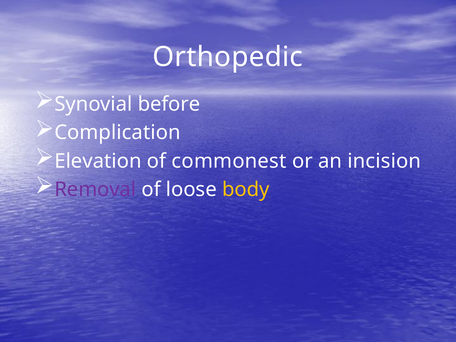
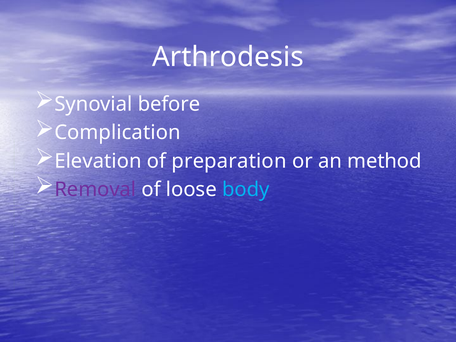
Orthopedic: Orthopedic -> Arthrodesis (228, 57)
commonest: commonest -> preparation (229, 161)
incision: incision -> method (384, 161)
body colour: yellow -> light blue (246, 189)
